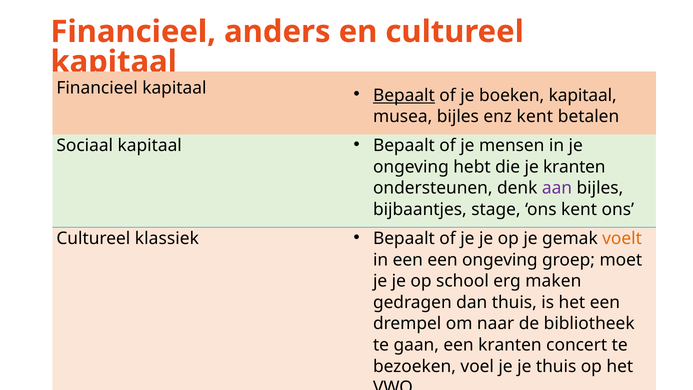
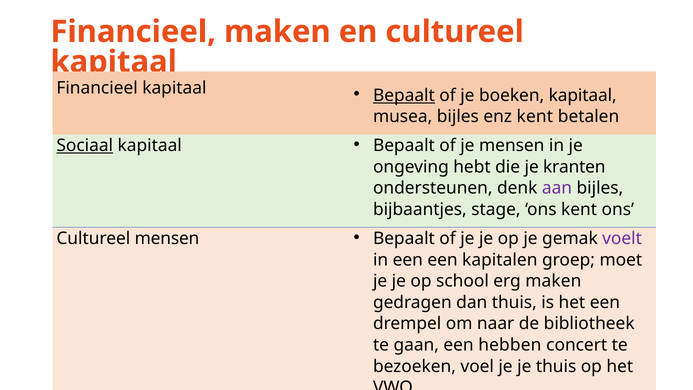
Financieel anders: anders -> maken (277, 32)
Sociaal underline: none -> present (85, 146)
Cultureel klassiek: klassiek -> mensen (167, 238)
voelt colour: orange -> purple (622, 238)
een ongeving: ongeving -> kapitalen (500, 260)
een kranten: kranten -> hebben (510, 345)
